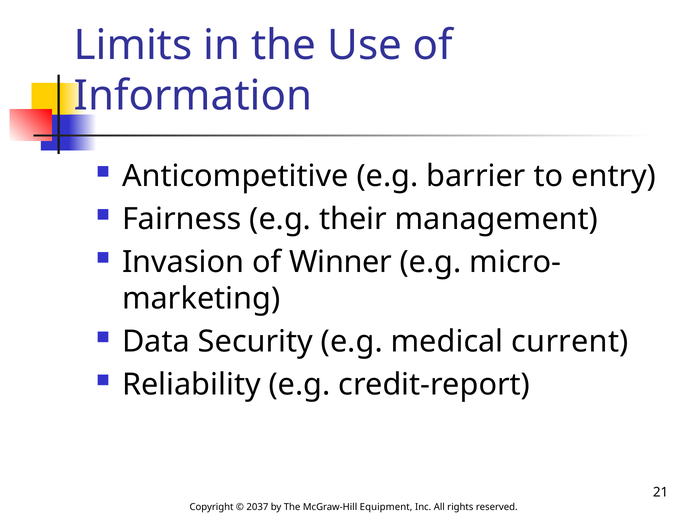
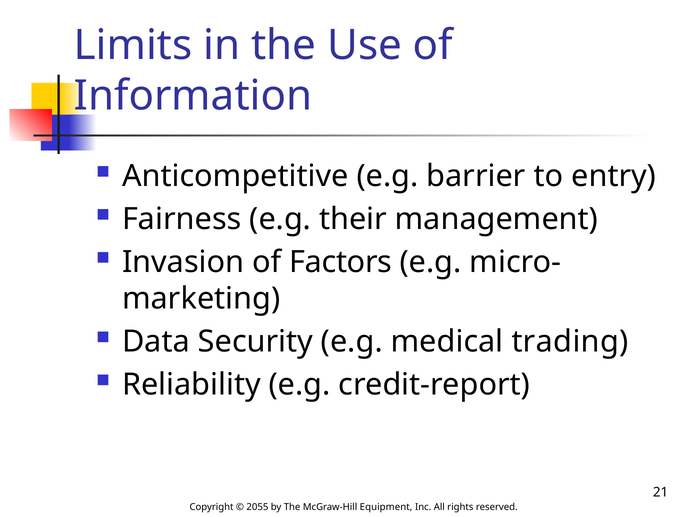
Winner: Winner -> Factors (341, 262)
current: current -> trading (570, 342)
2037: 2037 -> 2055 (257, 507)
